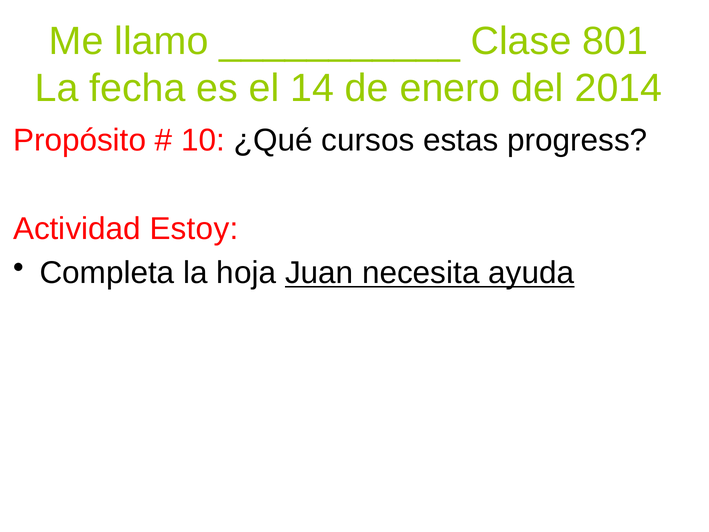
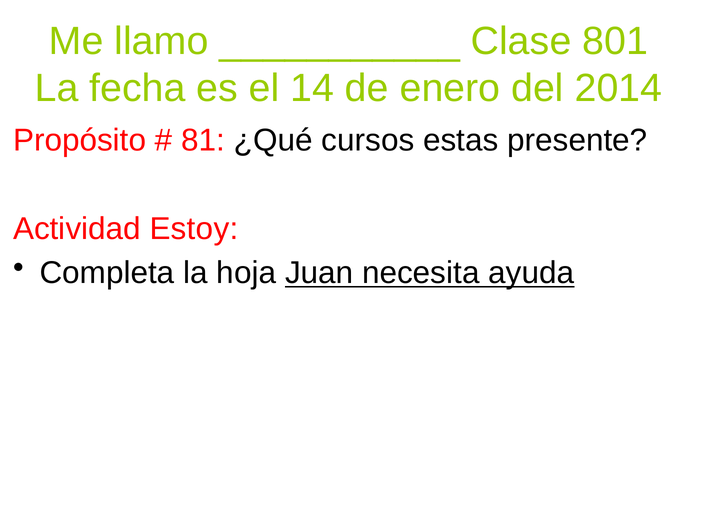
10: 10 -> 81 (203, 141)
progress: progress -> presente (577, 141)
